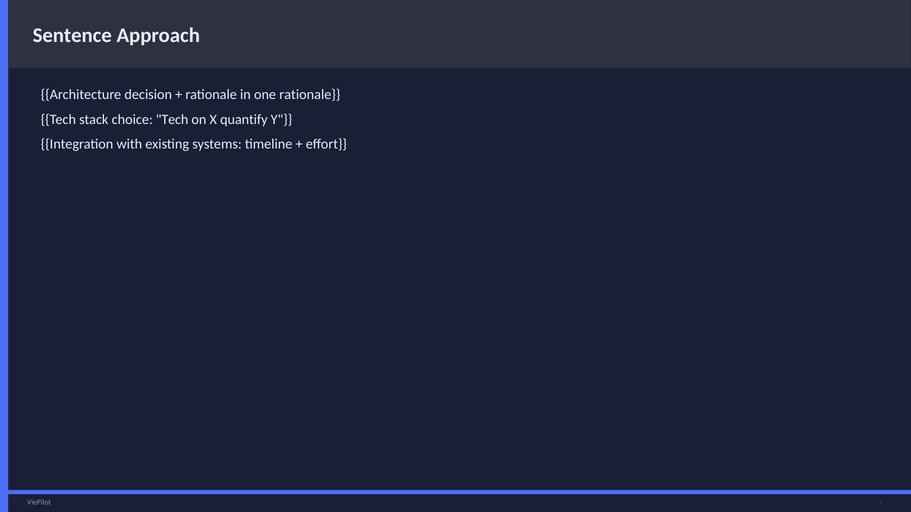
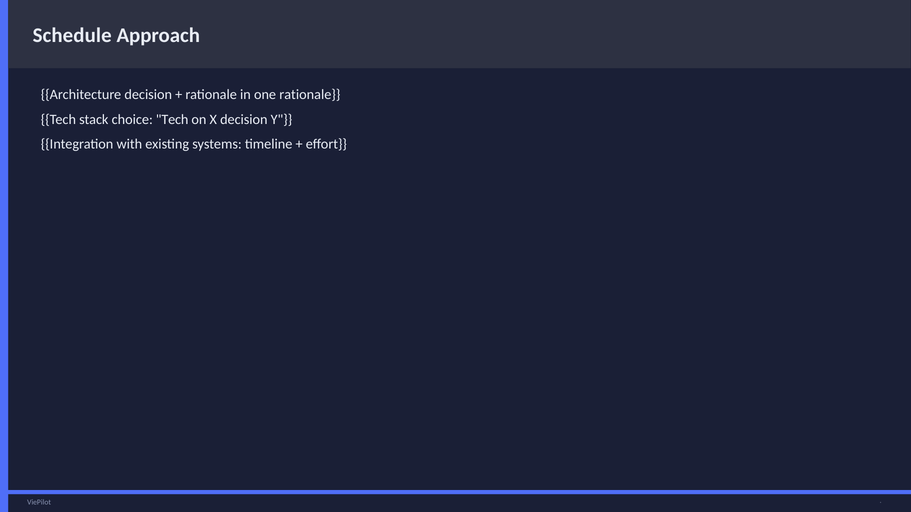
Sentence: Sentence -> Schedule (72, 36)
X quantify: quantify -> decision (244, 120)
